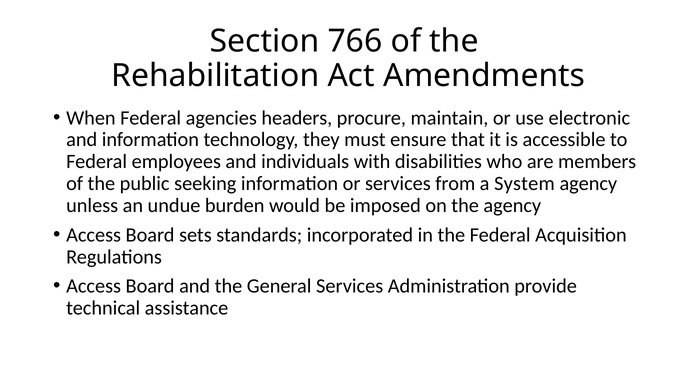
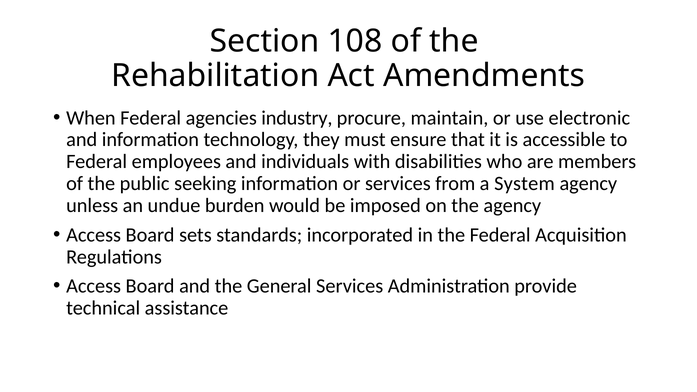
766: 766 -> 108 (355, 41)
headers: headers -> industry (297, 118)
